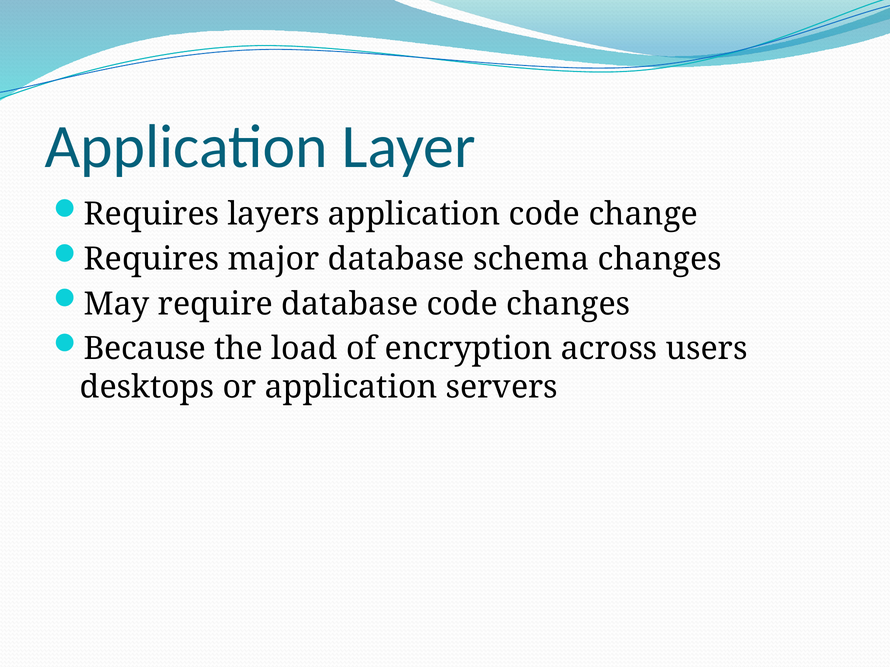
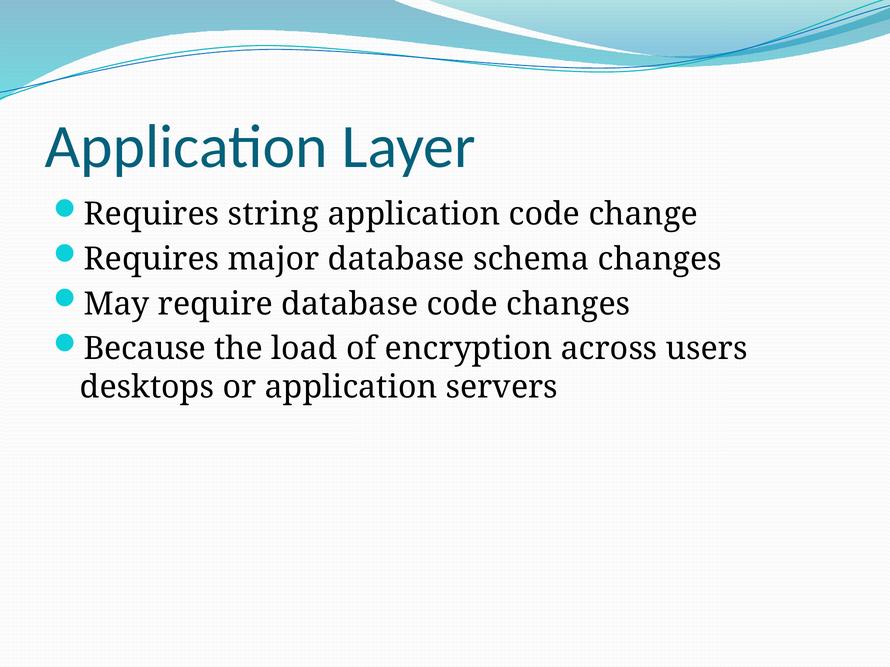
layers: layers -> string (273, 214)
